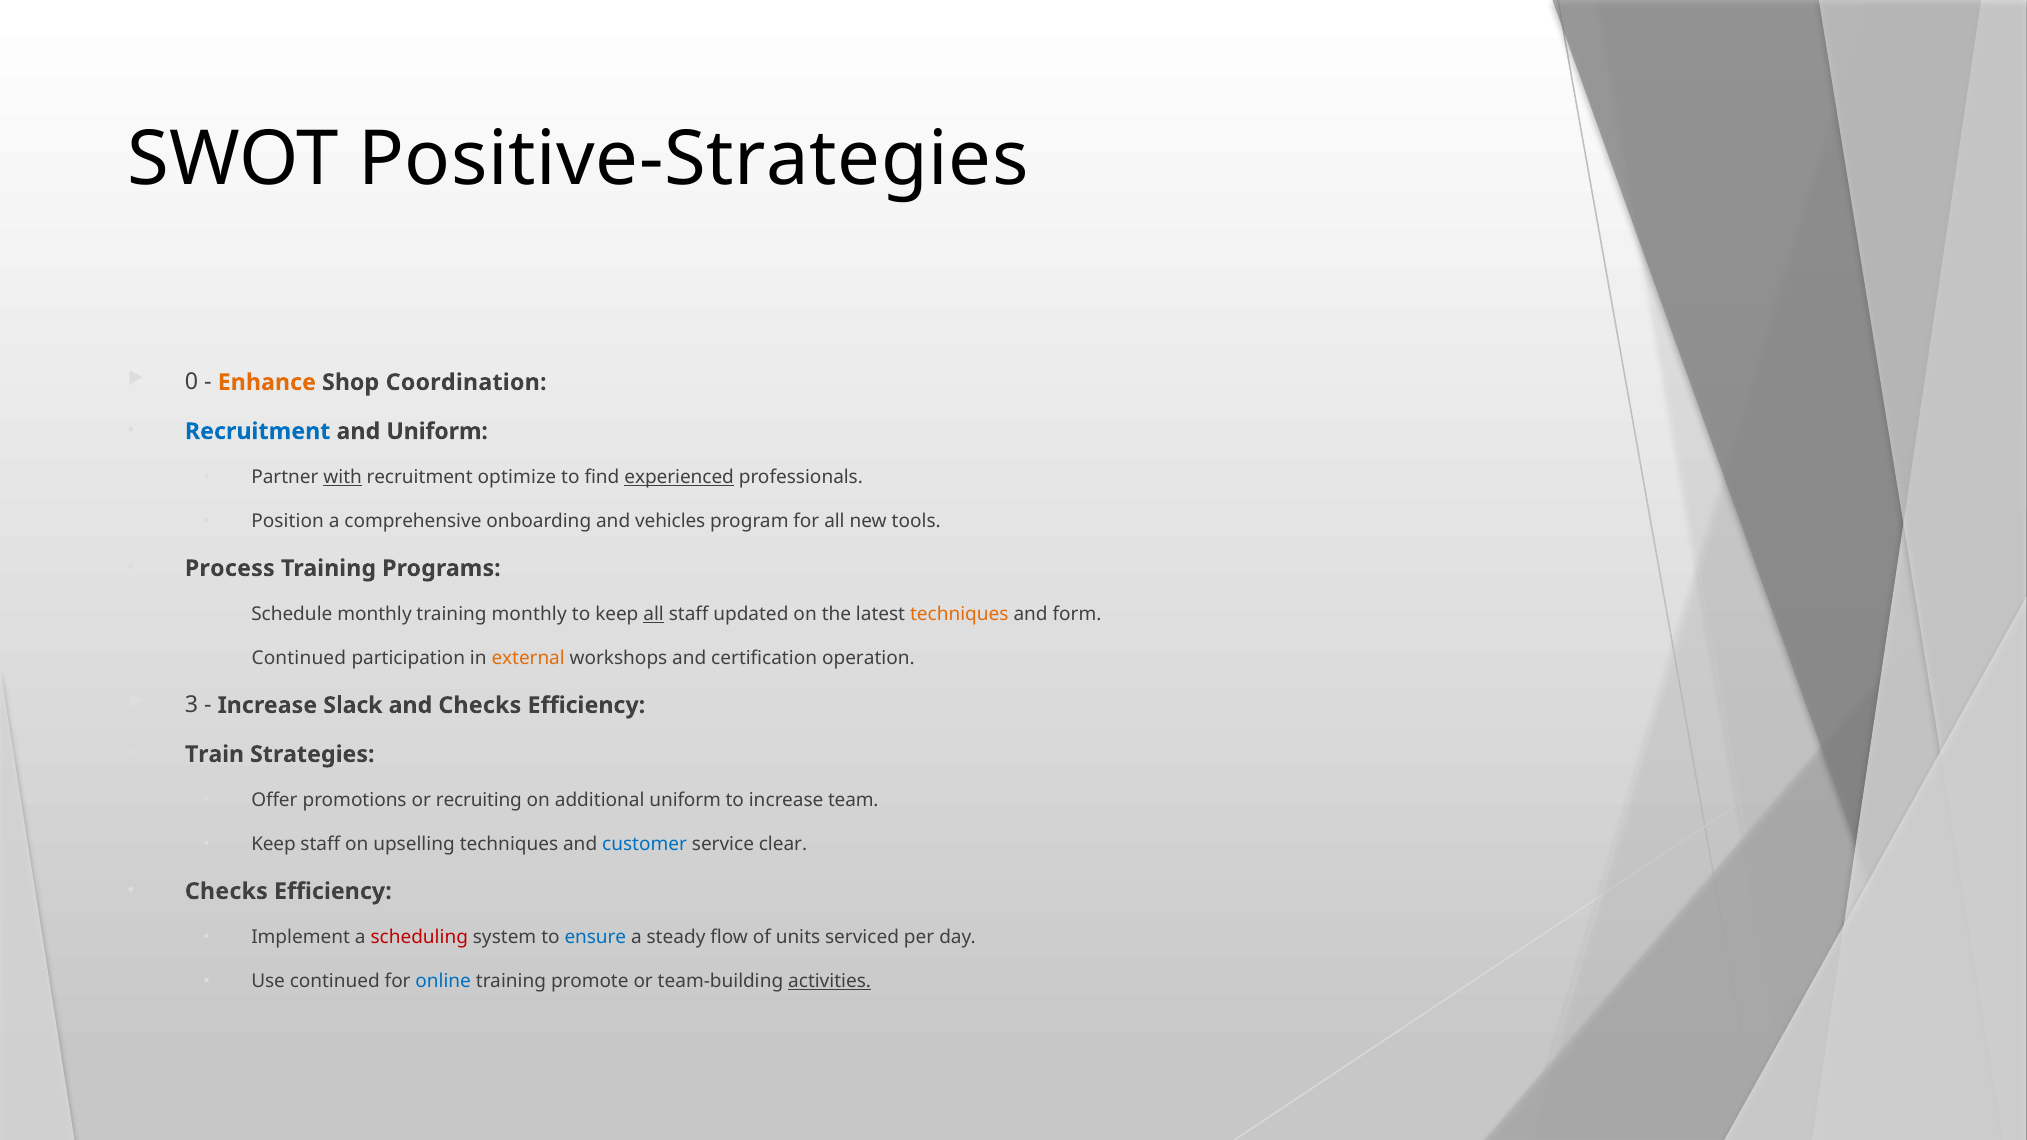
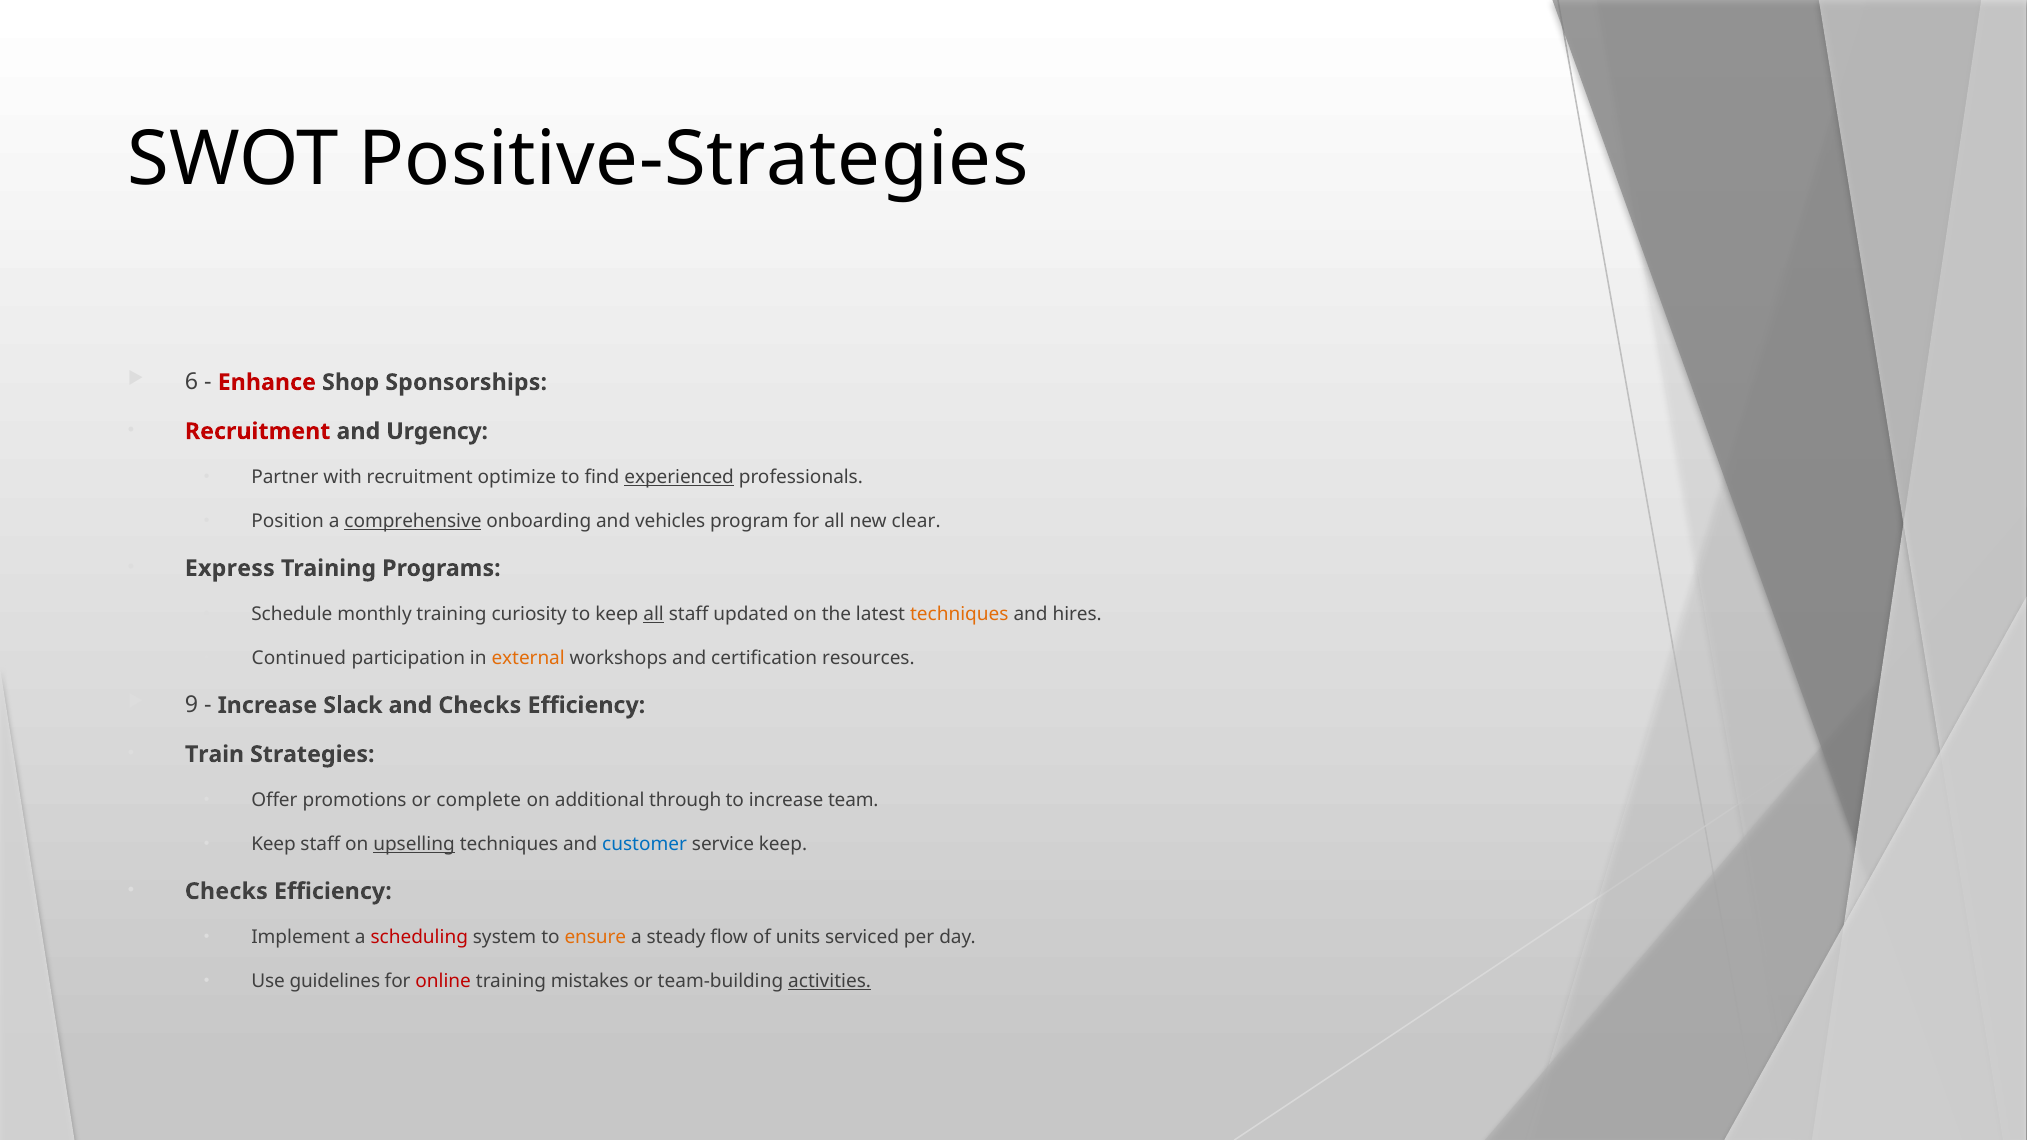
0: 0 -> 6 (191, 382)
Enhance colour: orange -> red (267, 382)
Coordination: Coordination -> Sponsorships (466, 382)
Recruitment colour: blue -> red (258, 431)
and Uniform: Uniform -> Urgency (437, 431)
with underline: present -> none (343, 478)
comprehensive underline: none -> present (413, 522)
tools: tools -> clear (916, 522)
Process: Process -> Express (230, 568)
training monthly: monthly -> curiosity (529, 615)
form: form -> hires (1077, 615)
operation: operation -> resources (868, 659)
3: 3 -> 9 (191, 705)
recruiting: recruiting -> complete (479, 801)
additional uniform: uniform -> through (685, 801)
upselling underline: none -> present (414, 845)
service clear: clear -> keep (783, 845)
ensure colour: blue -> orange (595, 938)
Use continued: continued -> guidelines (335, 982)
online colour: blue -> red (443, 982)
promote: promote -> mistakes (590, 982)
